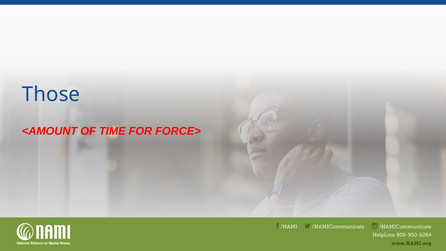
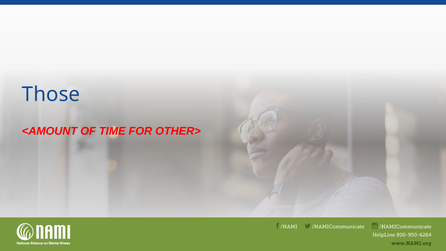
FORCE>: FORCE> -> OTHER> (178, 131)
